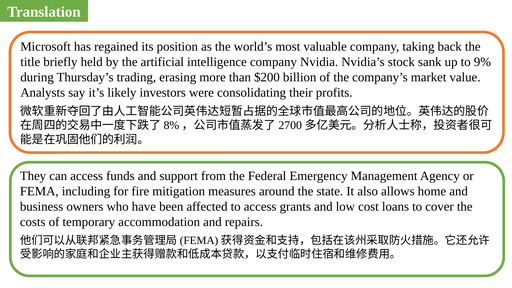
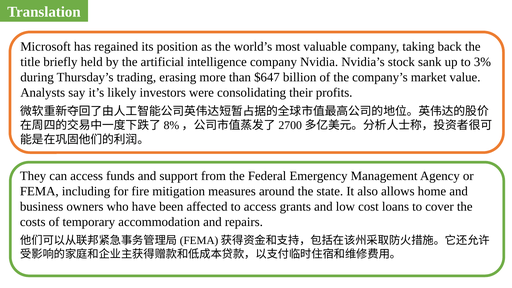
9%: 9% -> 3% (482, 62)
$200: $200 -> $647 (267, 77)
